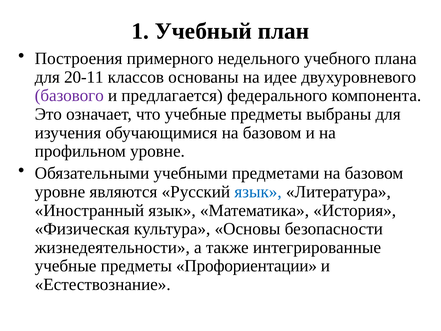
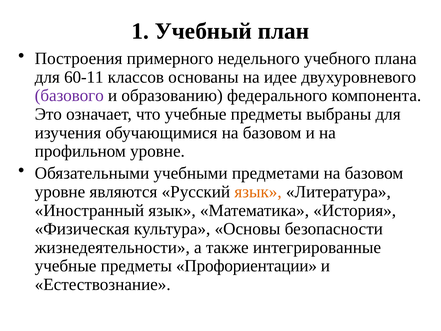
20-11: 20-11 -> 60-11 (84, 77)
предлагается: предлагается -> образованию (172, 96)
язык colour: blue -> orange (258, 192)
